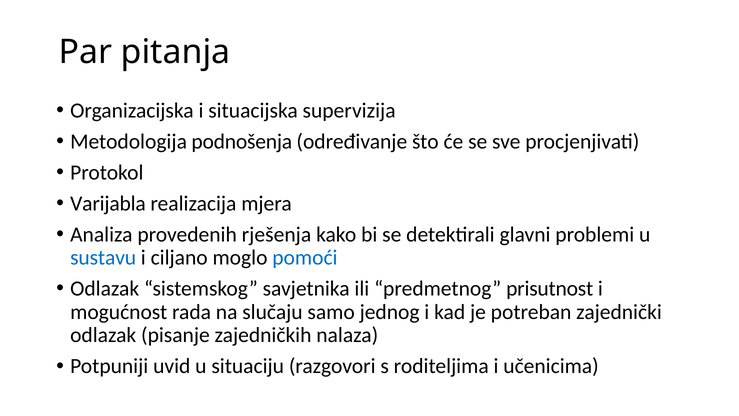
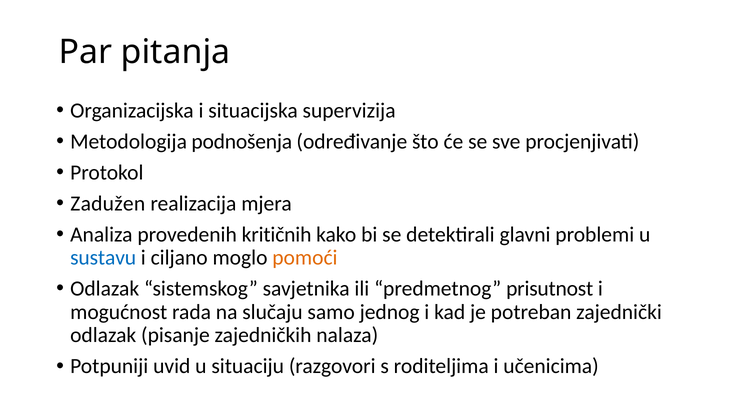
Varijabla: Varijabla -> Zadužen (108, 203)
rješenja: rješenja -> kritičnih (277, 234)
pomoći colour: blue -> orange (305, 258)
